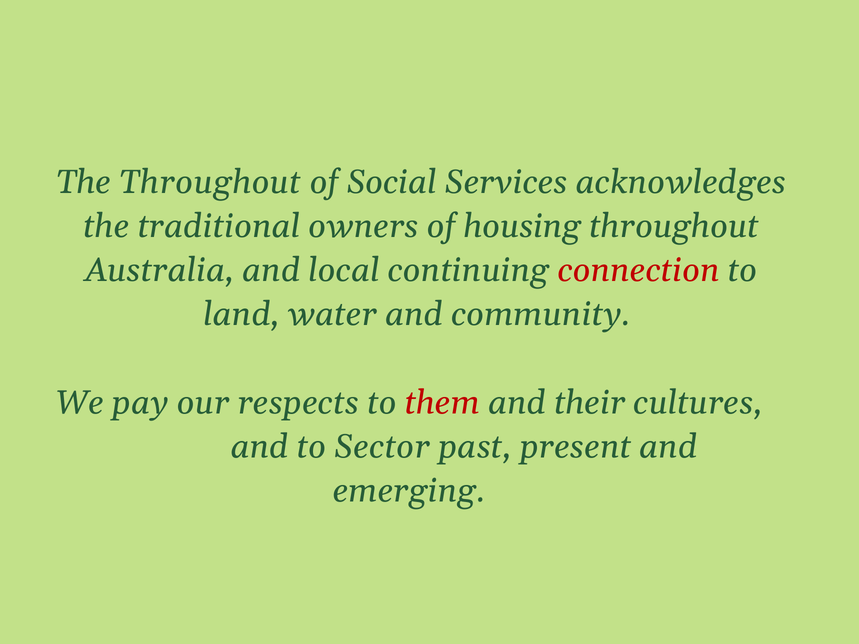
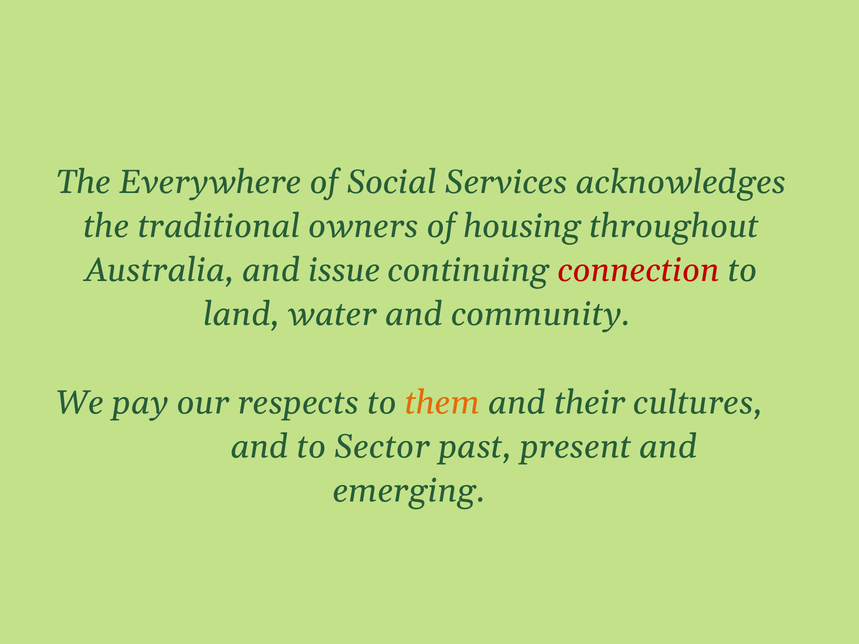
The Throughout: Throughout -> Everywhere (210, 182)
local: local -> issue (344, 270)
them colour: red -> orange (442, 403)
